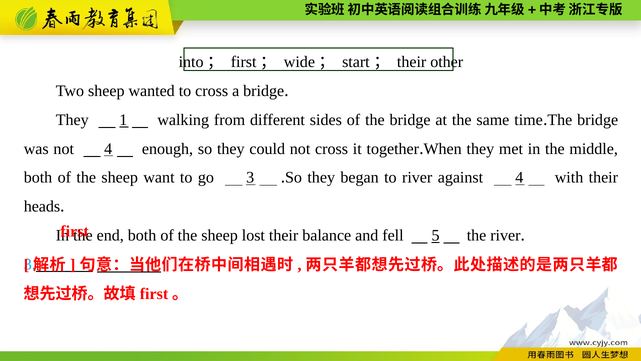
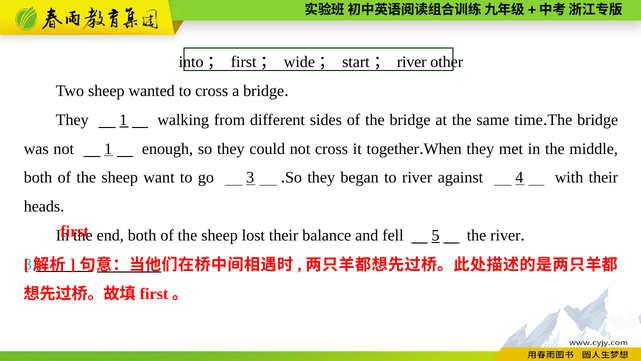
start； their: their -> river (412, 62)
not 4: 4 -> 1 (108, 149)
